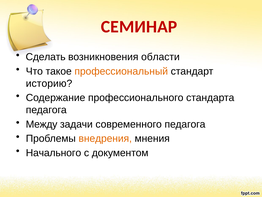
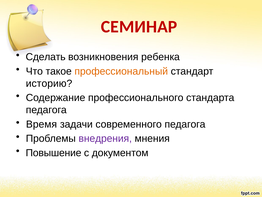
области: области -> ребенка (160, 57)
Между: Между -> Время (41, 124)
внедрения colour: orange -> purple (105, 138)
Начального: Начального -> Повышение (54, 152)
